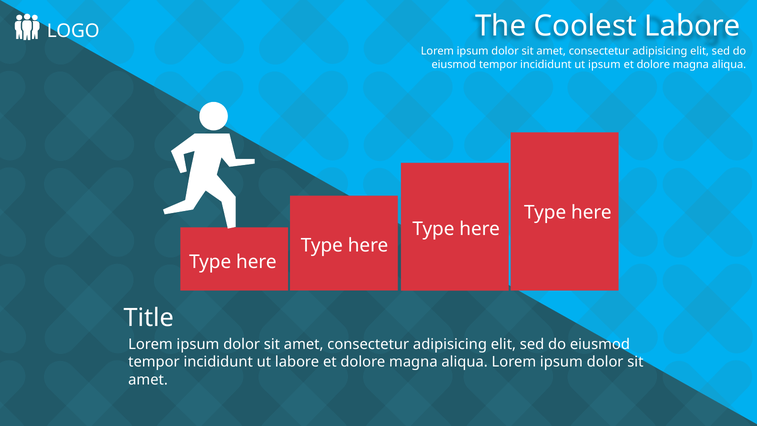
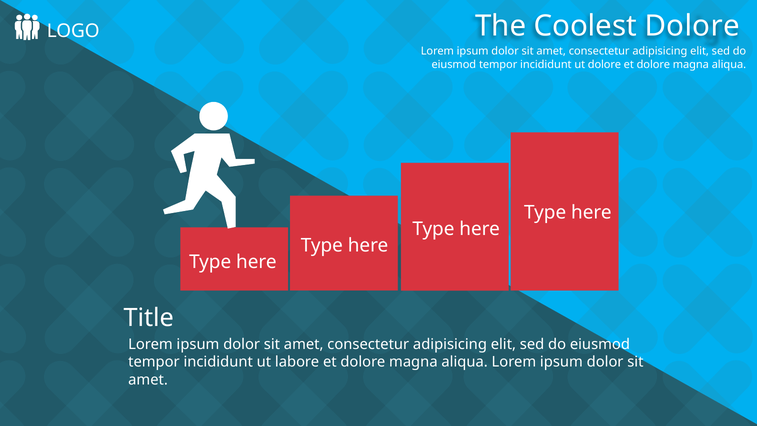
Coolest Labore: Labore -> Dolore (692, 26)
ut ipsum: ipsum -> dolore (604, 64)
